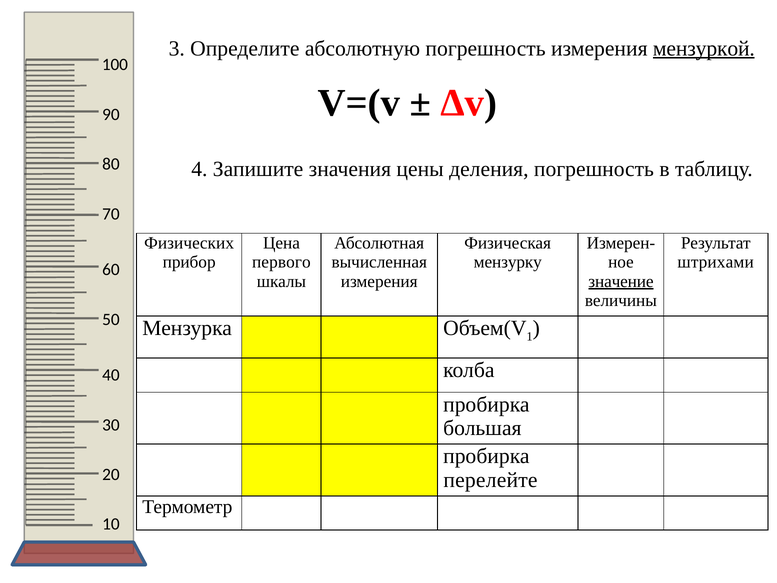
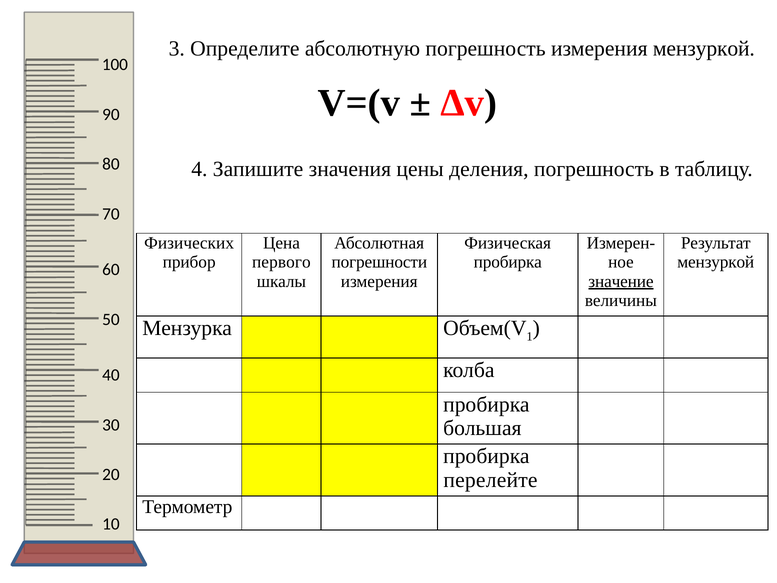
мензуркой underline: present -> none (704, 49)
вычисленная: вычисленная -> погрешности (379, 262)
мензурку: мензурку -> пробирка (508, 262)
штрихами: штрихами -> мензуркой (716, 262)
